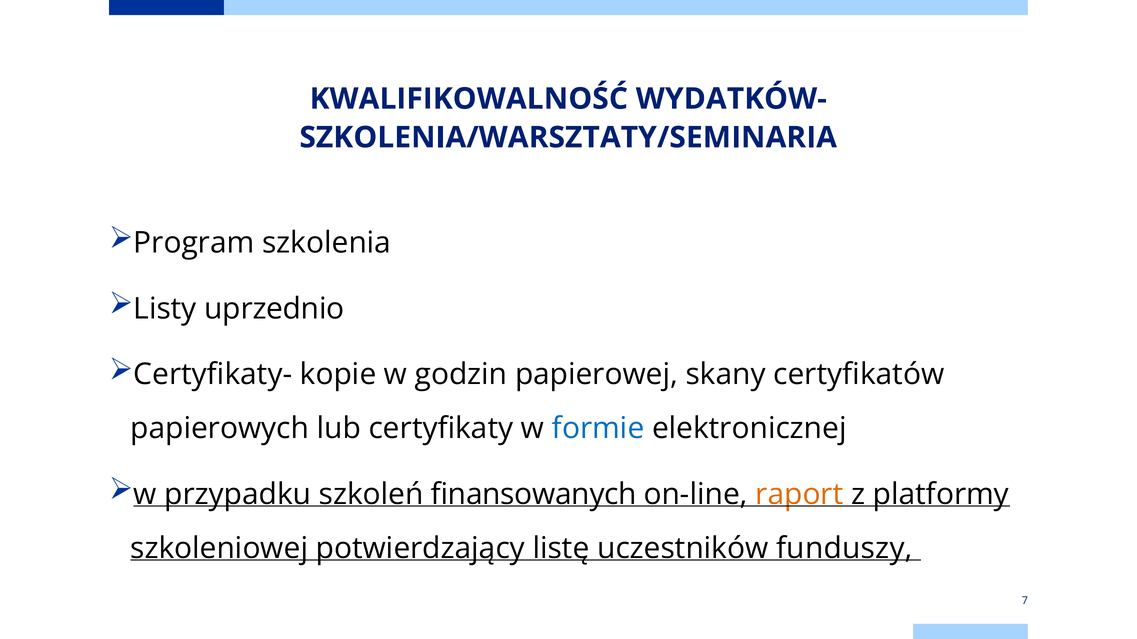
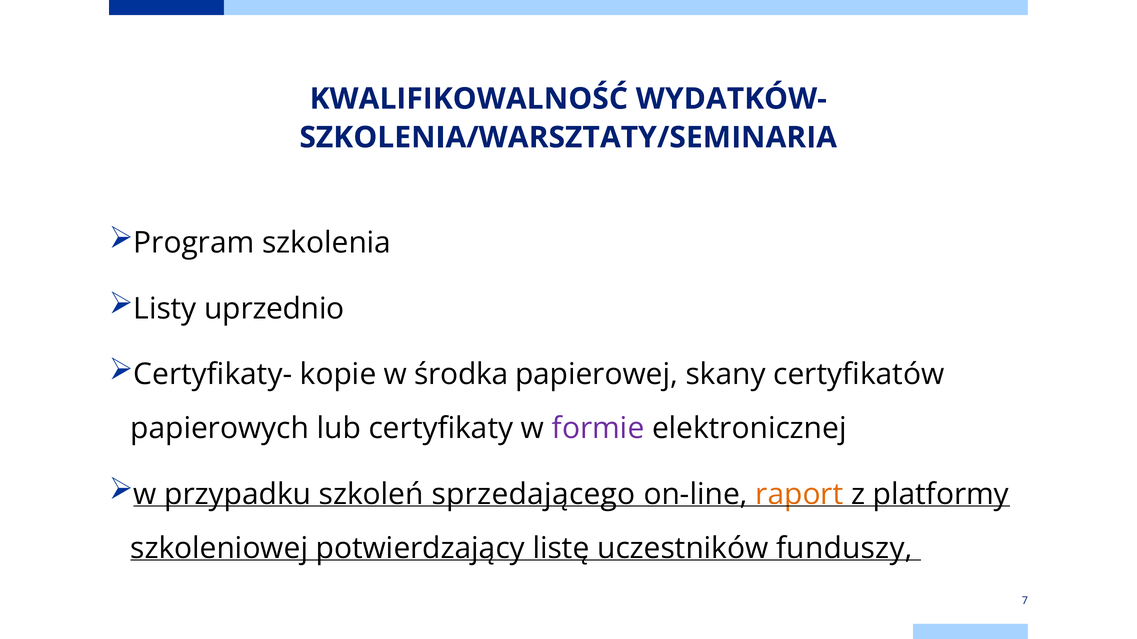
godzin: godzin -> środka (461, 375)
formie colour: blue -> purple (598, 429)
finansowanych: finansowanych -> sprzedającego (533, 495)
